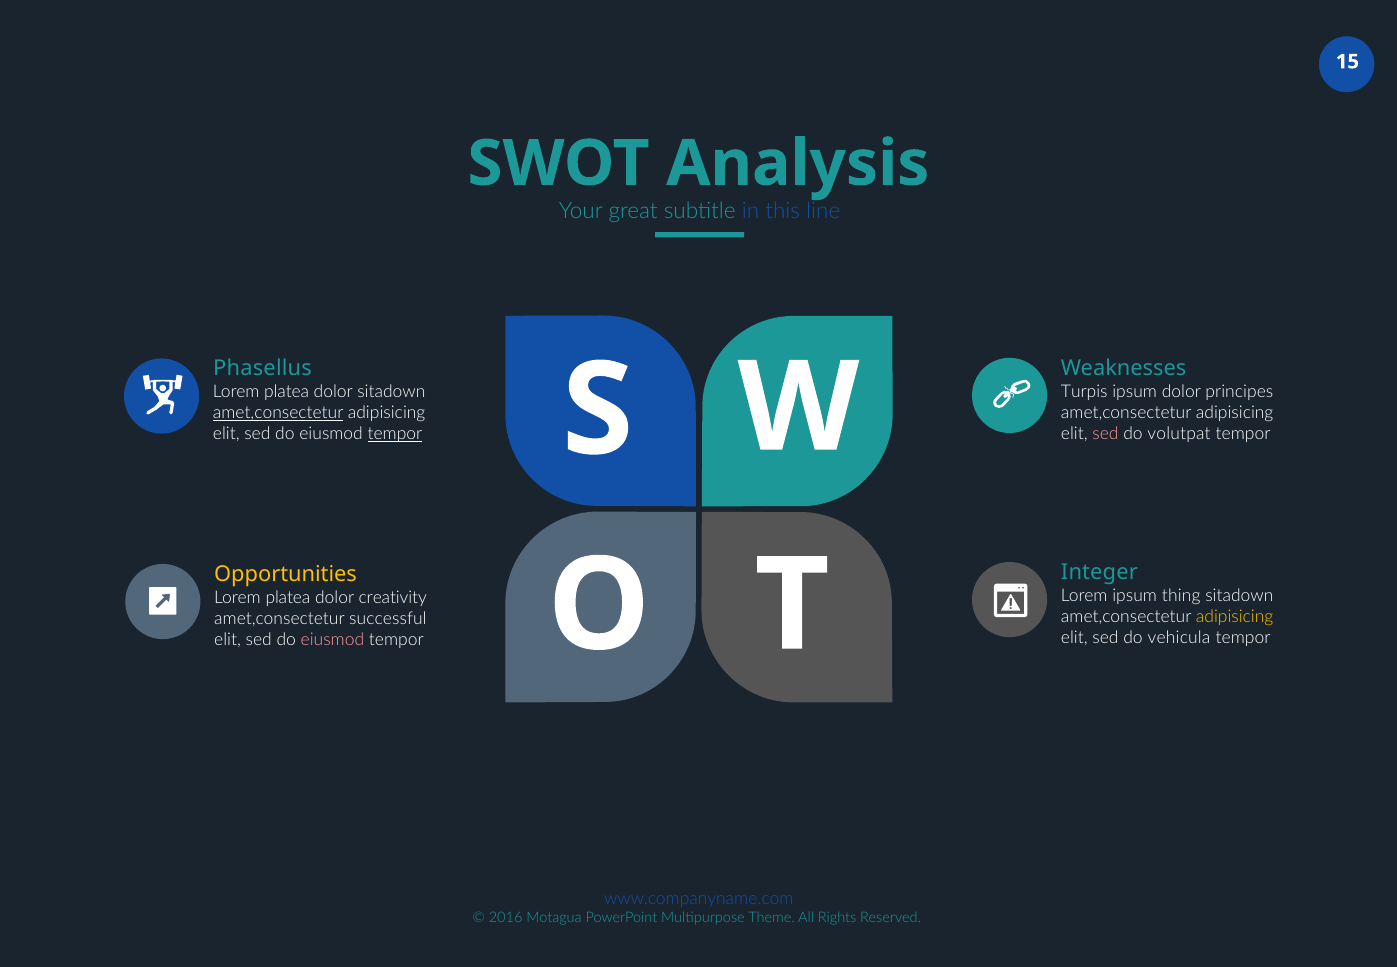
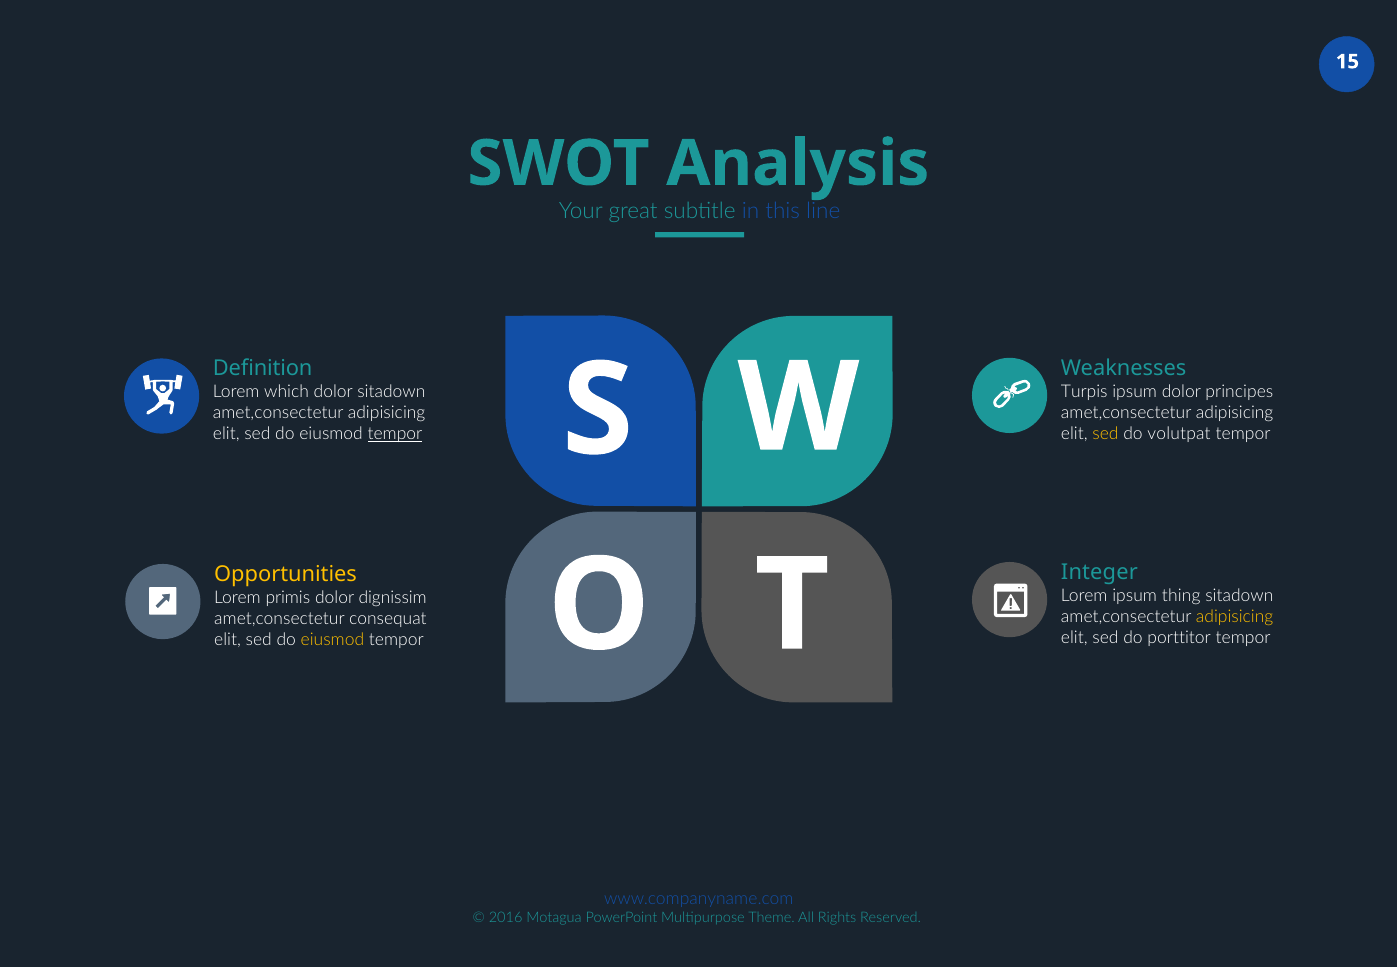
Phasellus: Phasellus -> Definition (263, 369)
platea: platea -> which (287, 392)
amet,consectetur underline: present -> none (278, 413)
sed colour: pink -> yellow (1105, 433)
platea: platea -> primis (288, 598)
creativity: creativity -> dignissim (393, 598)
successful: successful -> consequat (388, 619)
vehicula: vehicula -> porttitor (1179, 638)
eiusmod colour: pink -> yellow (332, 640)
